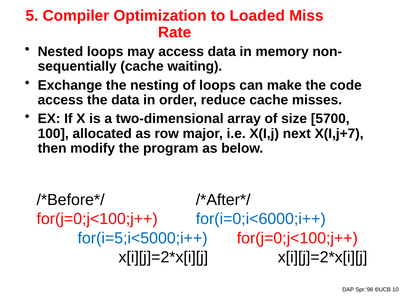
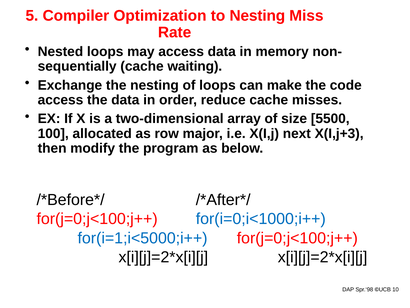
to Loaded: Loaded -> Nesting (257, 16)
5700: 5700 -> 5500 (330, 119)
X(I,j+7: X(I,j+7 -> X(I,j+3 (339, 133)
for(i=0;i<6000;i++: for(i=0;i<6000;i++ -> for(i=0;i<1000;i++ (261, 219)
for(i=5;i<5000;i++: for(i=5;i<5000;i++ -> for(i=1;i<5000;i++ (143, 238)
